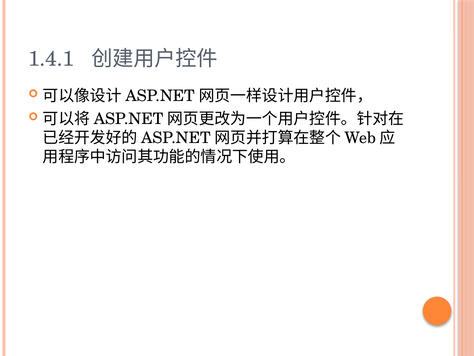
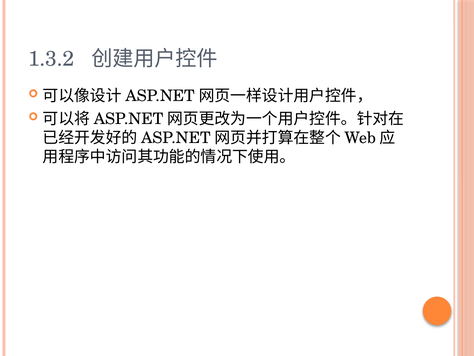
1.4.1: 1.4.1 -> 1.3.2 (51, 59)
